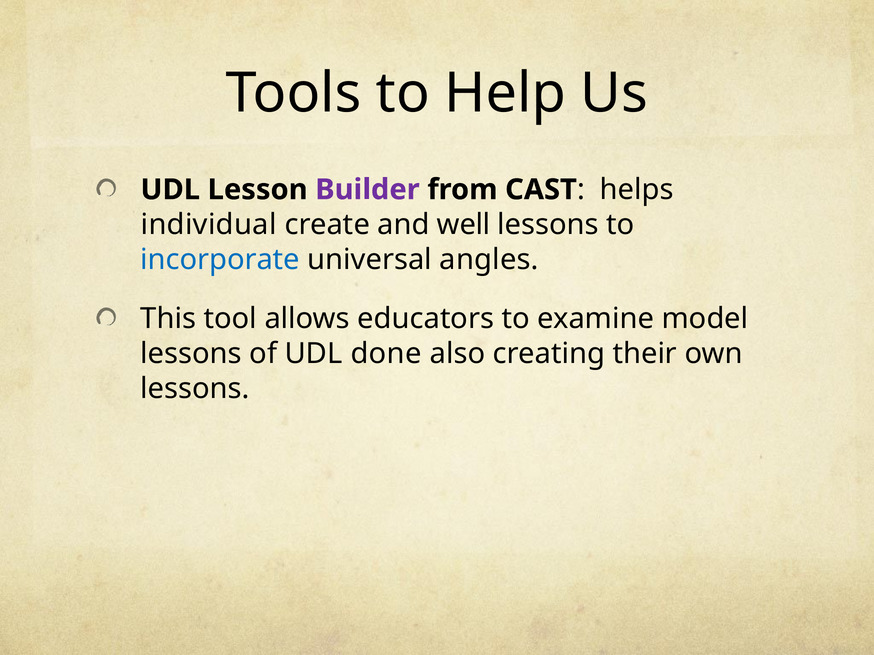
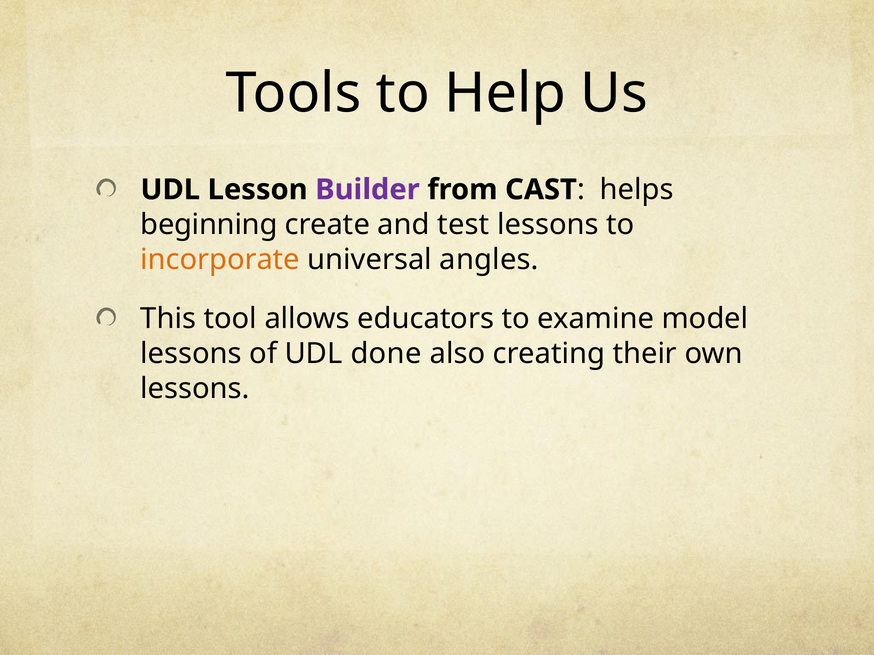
individual: individual -> beginning (209, 225)
well: well -> test (463, 225)
incorporate colour: blue -> orange (220, 260)
